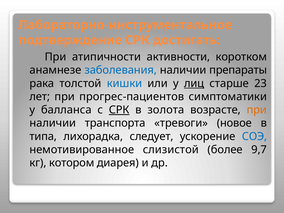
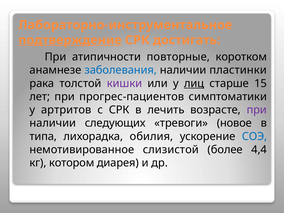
подтверждение underline: none -> present (70, 40)
активности: активности -> повторные (178, 57)
препараты: препараты -> пластинки (238, 70)
кишки colour: blue -> purple (124, 83)
23: 23 -> 15 (261, 83)
балланса: балланса -> артритов (66, 110)
СРК underline: present -> none (119, 110)
золота: золота -> лечить (166, 110)
при colour: orange -> purple (257, 110)
транспорта: транспорта -> следующих (115, 123)
следует: следует -> обилия (151, 136)
9,7: 9,7 -> 4,4 (259, 150)
